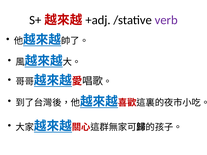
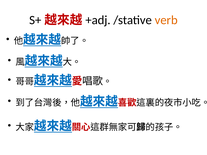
verb colour: purple -> orange (166, 20)
